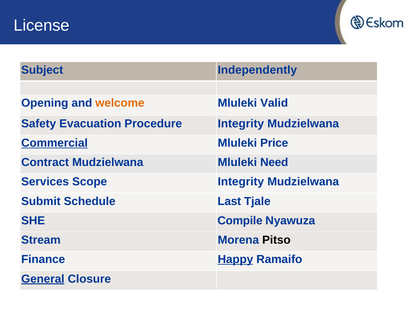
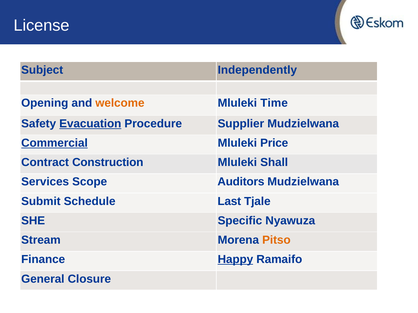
Valid: Valid -> Time (274, 103)
Evacuation underline: none -> present (90, 124)
Procedure Integrity: Integrity -> Supplier (241, 124)
Contract Mudzielwana: Mudzielwana -> Construction (108, 163)
Need: Need -> Shall (274, 163)
Scope Integrity: Integrity -> Auditors (241, 182)
Compile: Compile -> Specific (240, 221)
Pitso colour: black -> orange (276, 240)
General underline: present -> none (43, 279)
